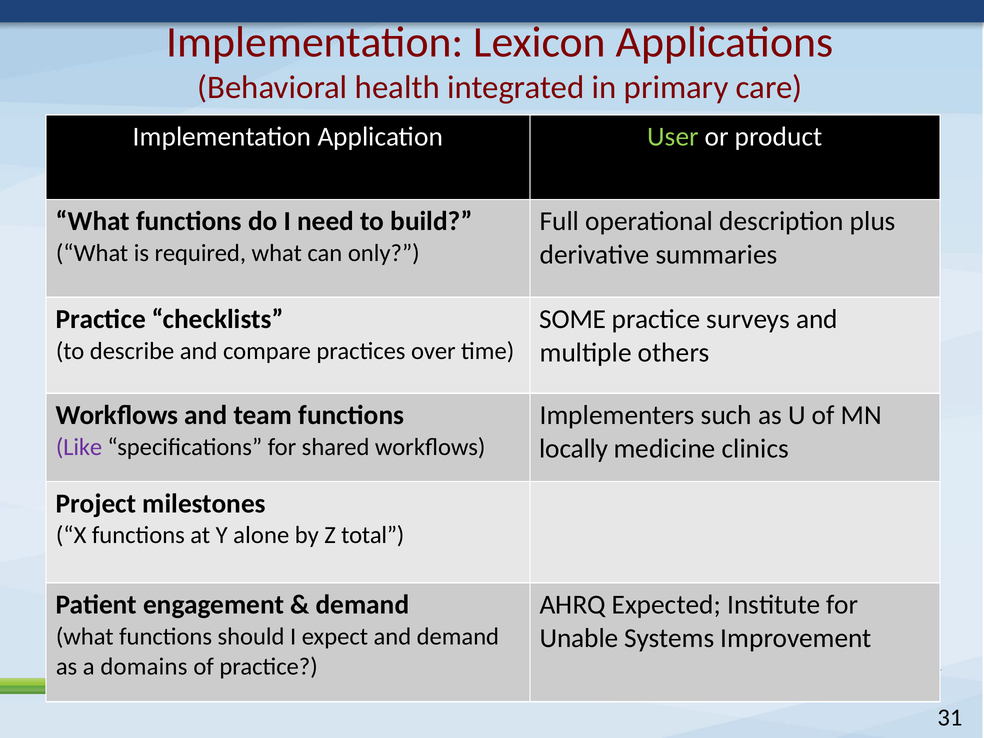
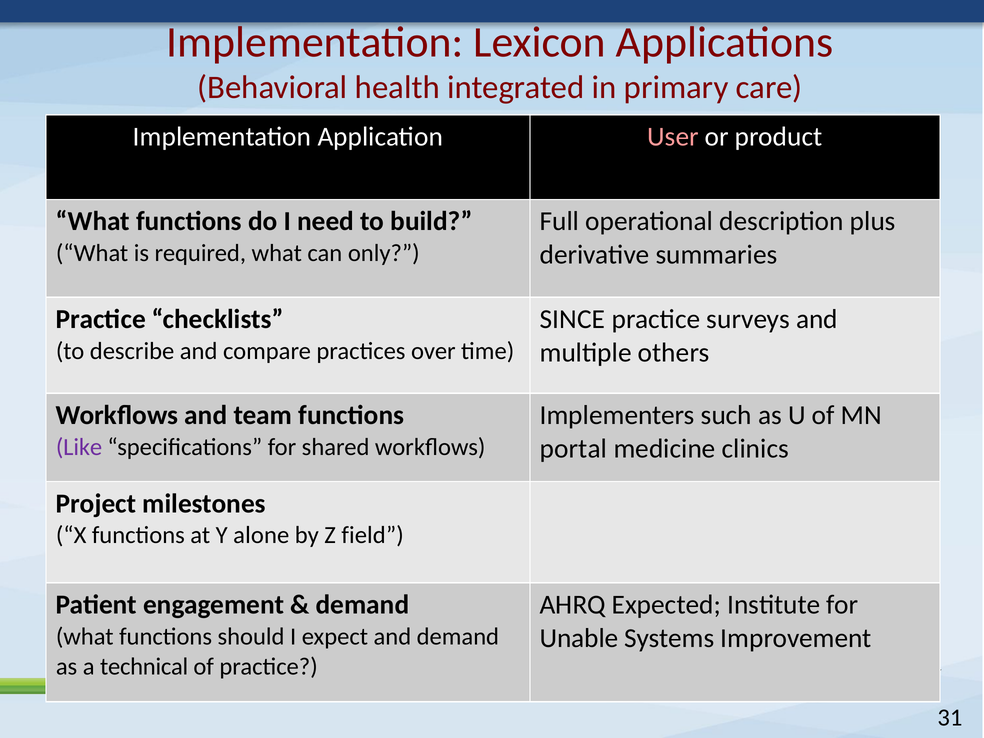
User colour: light green -> pink (673, 137)
SOME: SOME -> SINCE (573, 319)
locally: locally -> portal (573, 449)
total: total -> field (373, 535)
domains: domains -> technical (144, 666)
